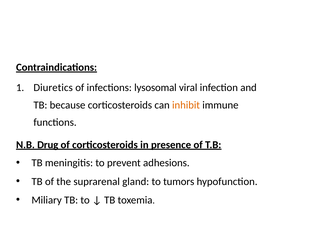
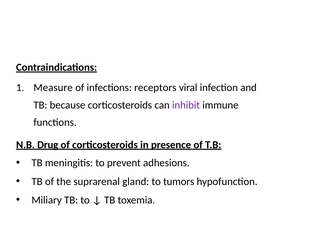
Diuretics: Diuretics -> Measure (53, 88)
lysosomal: lysosomal -> receptors (155, 88)
inhibit colour: orange -> purple (186, 105)
